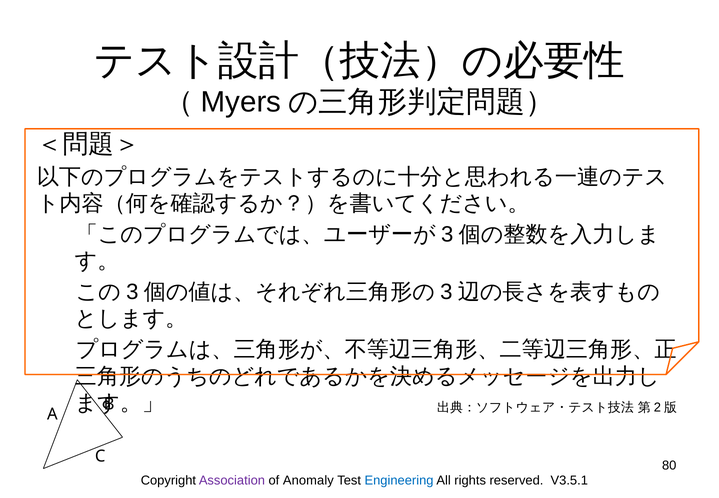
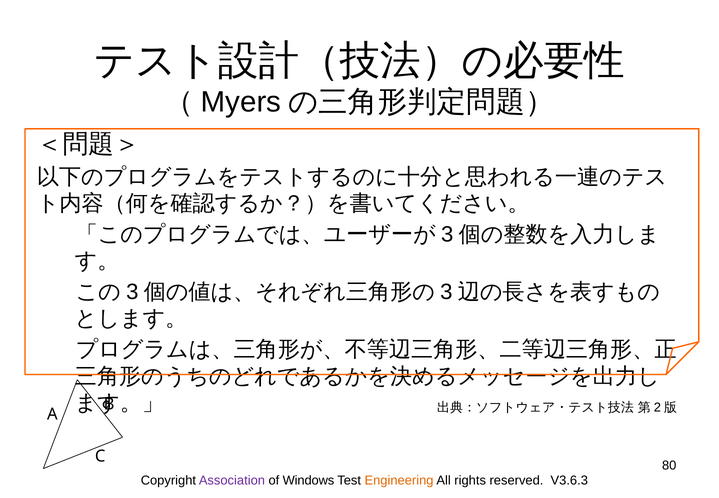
Anomaly: Anomaly -> Windows (308, 480)
Engineering colour: blue -> orange (399, 480)
V3.5.1: V3.5.1 -> V3.6.3 (569, 480)
